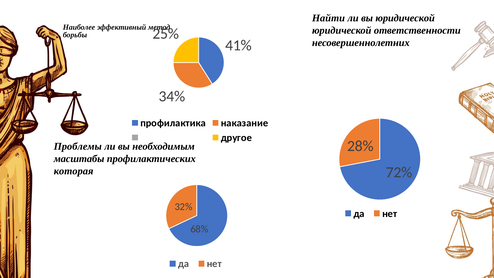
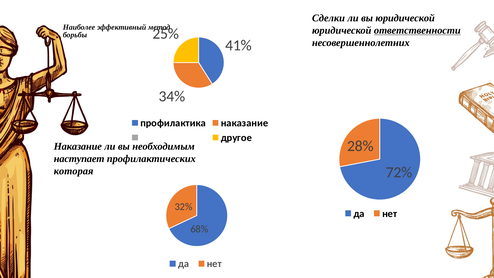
Найти: Найти -> Сделки (328, 18)
ответственности underline: none -> present (417, 30)
Проблемы: Проблемы -> Наказание (78, 146)
масштабы: масштабы -> наступает (79, 159)
